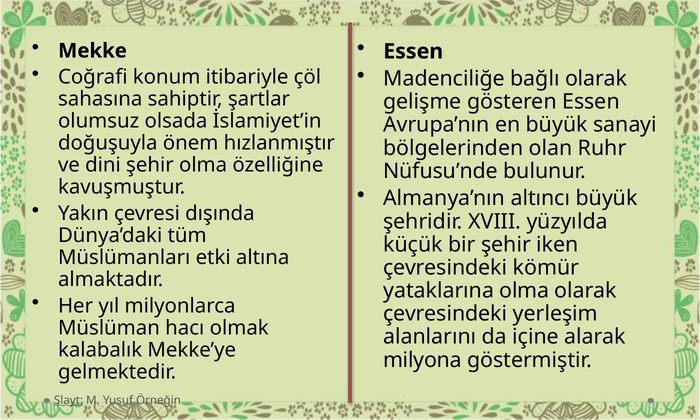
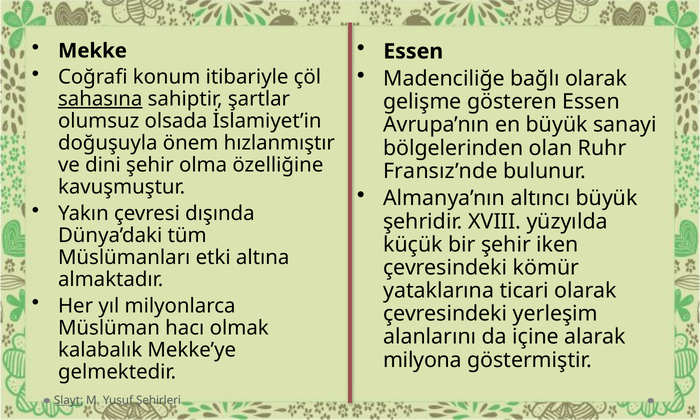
sahasına underline: none -> present (100, 99)
Nüfusu’nde: Nüfusu’nde -> Fransız’nde (440, 171)
yataklarına olma: olma -> ticari (524, 291)
Örneğin: Örneğin -> Şehirleri (159, 400)
